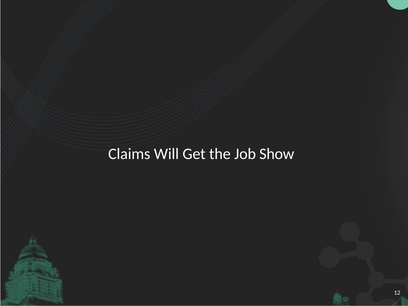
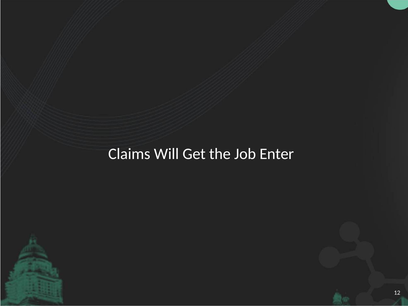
Show: Show -> Enter (277, 154)
